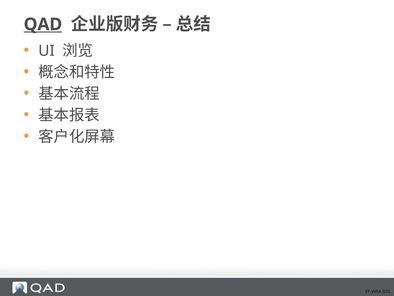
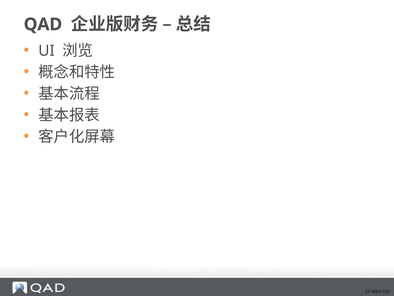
QAD underline: present -> none (43, 24)
